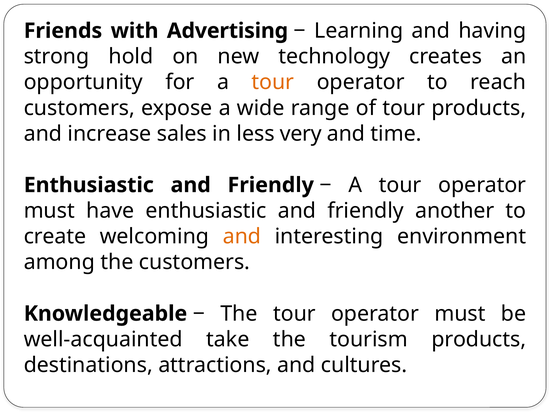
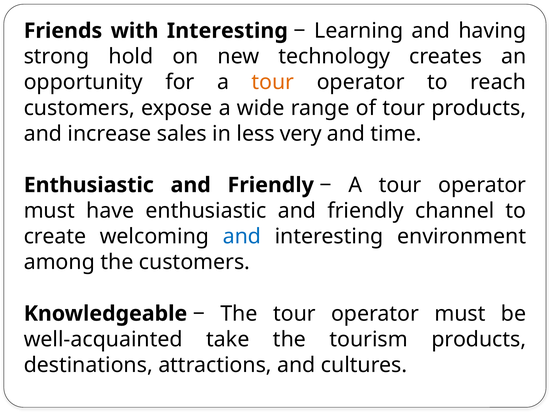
with Advertising: Advertising -> Interesting (227, 31)
another: another -> channel (455, 211)
and colour: orange -> blue (242, 236)
